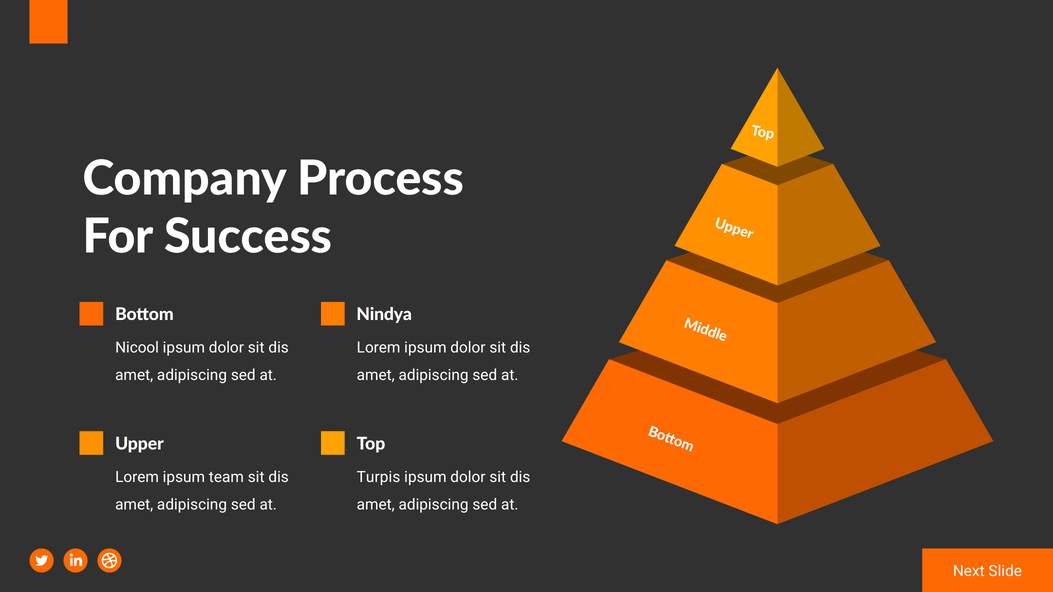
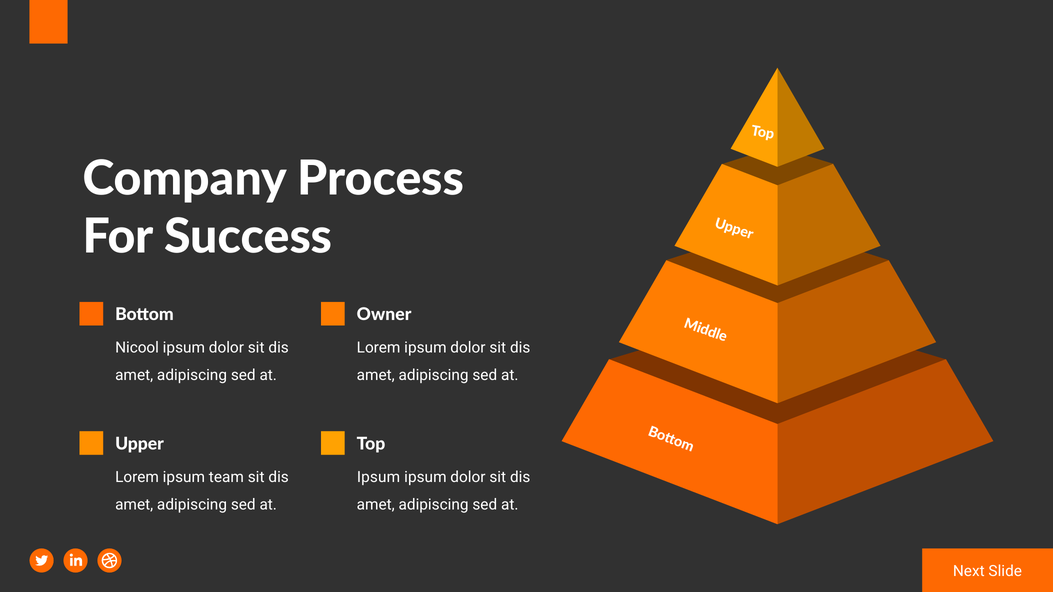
Nindya: Nindya -> Owner (384, 315)
Turpis: Turpis -> Ipsum (379, 477)
